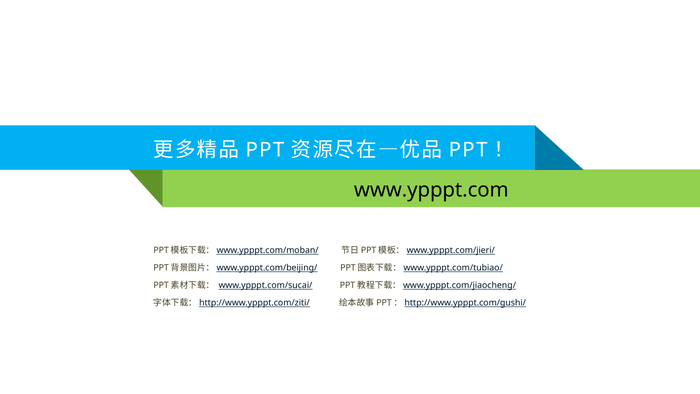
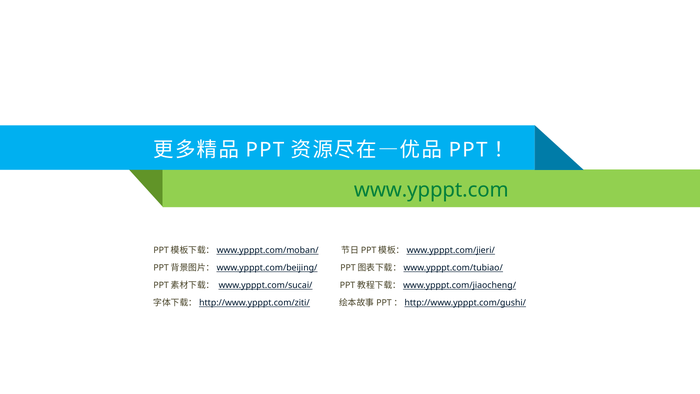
www.ypppt.com colour: black -> green (431, 190)
